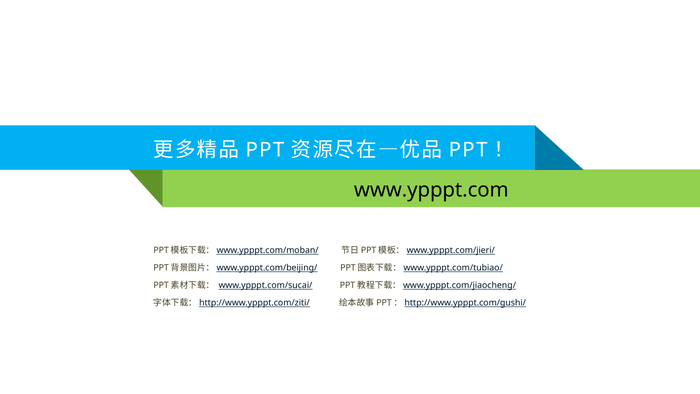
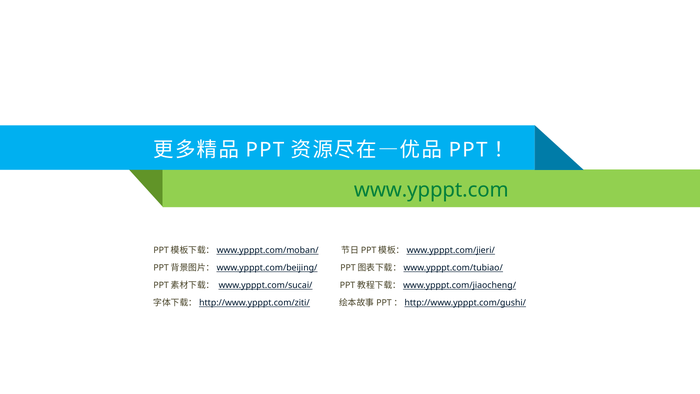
www.ypppt.com colour: black -> green (431, 190)
